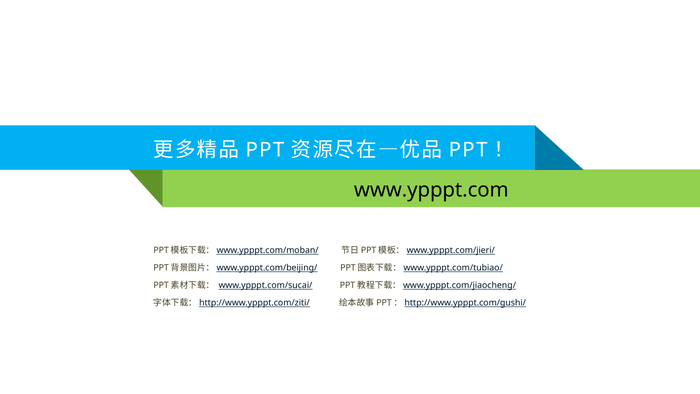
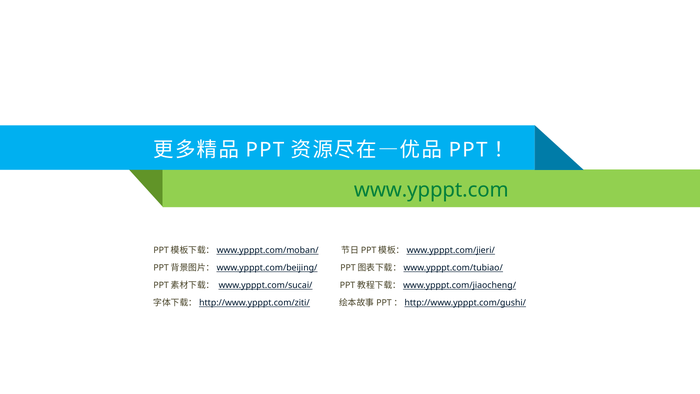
www.ypppt.com colour: black -> green (431, 190)
